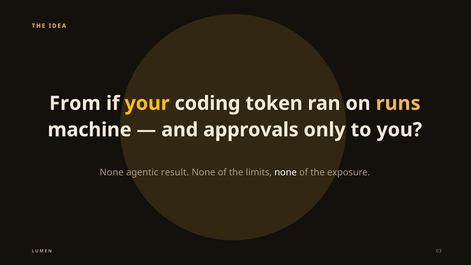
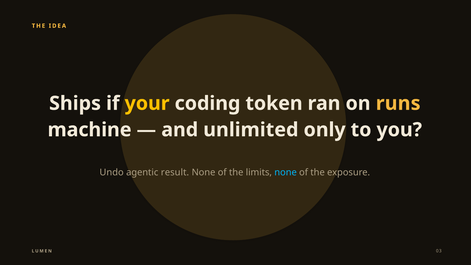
From: From -> Ships (75, 103)
approvals: approvals -> unlimited (251, 130)
None: None -> Undo (112, 172)
none colour: white -> light blue (286, 172)
